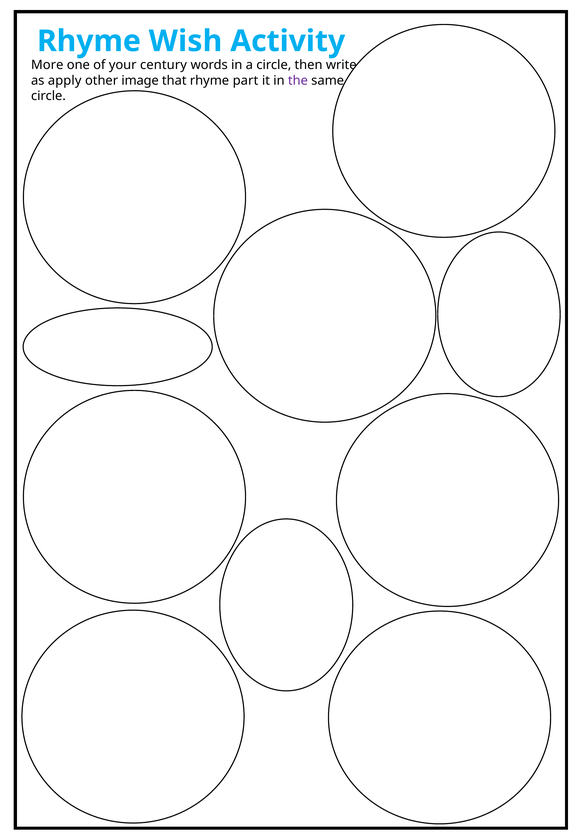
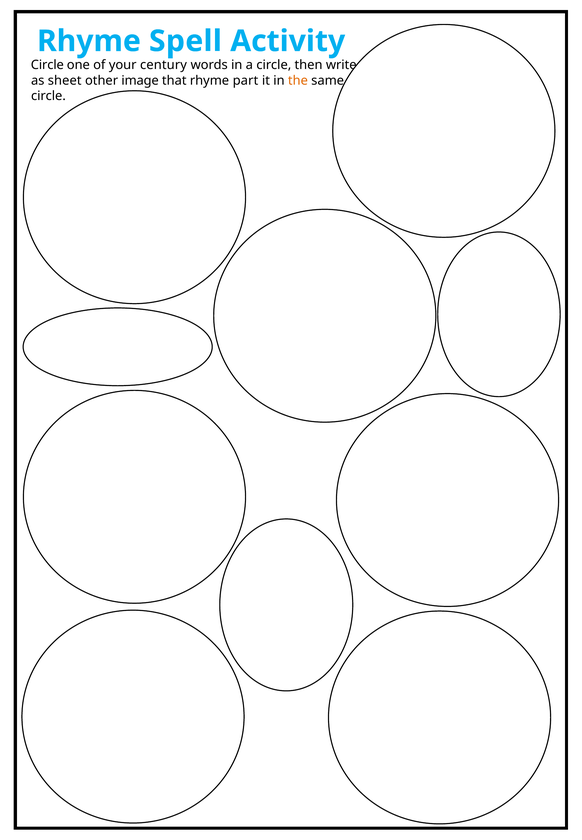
Wish: Wish -> Spell (185, 41)
More: More -> Circle (47, 65)
apply: apply -> sheet (65, 81)
the colour: purple -> orange (298, 81)
